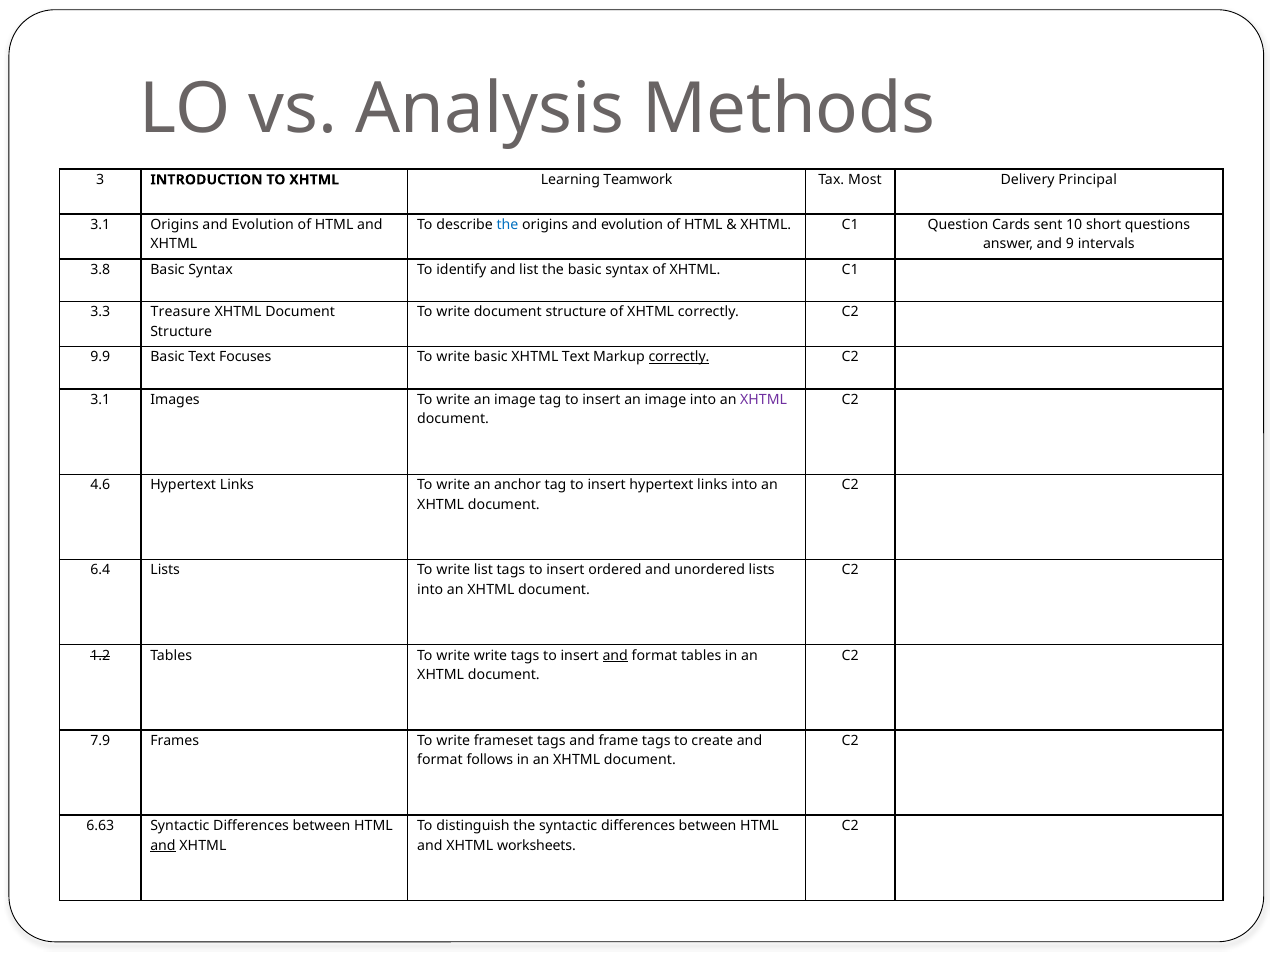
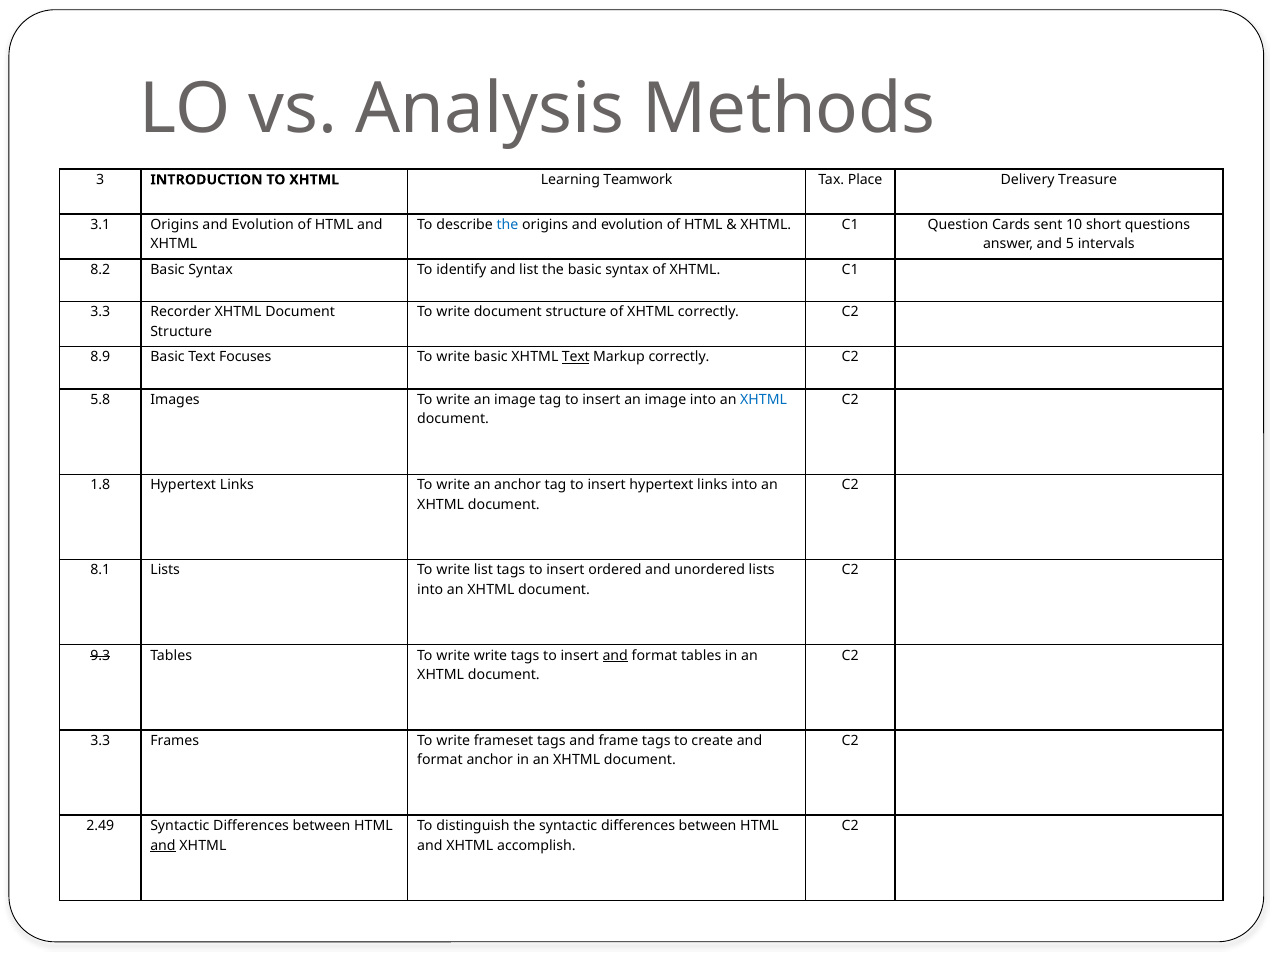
Most: Most -> Place (865, 180)
Principal: Principal -> Treasure (1088, 180)
9: 9 -> 5 (1070, 244)
3.8: 3.8 -> 8.2 (100, 269)
Treasure: Treasure -> Recorder (181, 312)
9.9: 9.9 -> 8.9 (100, 357)
Text underline: none -> present (576, 357)
correctly underline: present -> none (679, 357)
3.1: 3.1 -> 5.8 (100, 400)
XHTML colour: purple -> blue (764, 400)
4.6: 4.6 -> 1.8 (100, 485)
6.4: 6.4 -> 8.1 (100, 570)
1.2: 1.2 -> 9.3 (100, 655)
7.9: 7.9 -> 3.3 (100, 740)
format follows: follows -> anchor (490, 760)
6.63: 6.63 -> 2.49 (100, 826)
worksheets: worksheets -> accomplish (536, 845)
